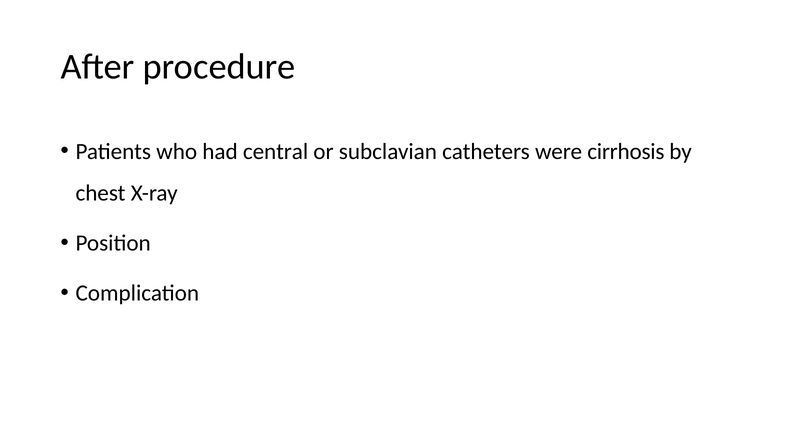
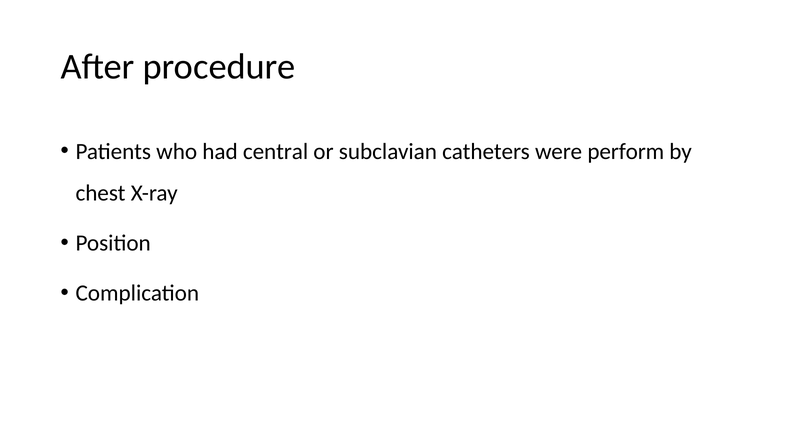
cirrhosis: cirrhosis -> perform (626, 151)
